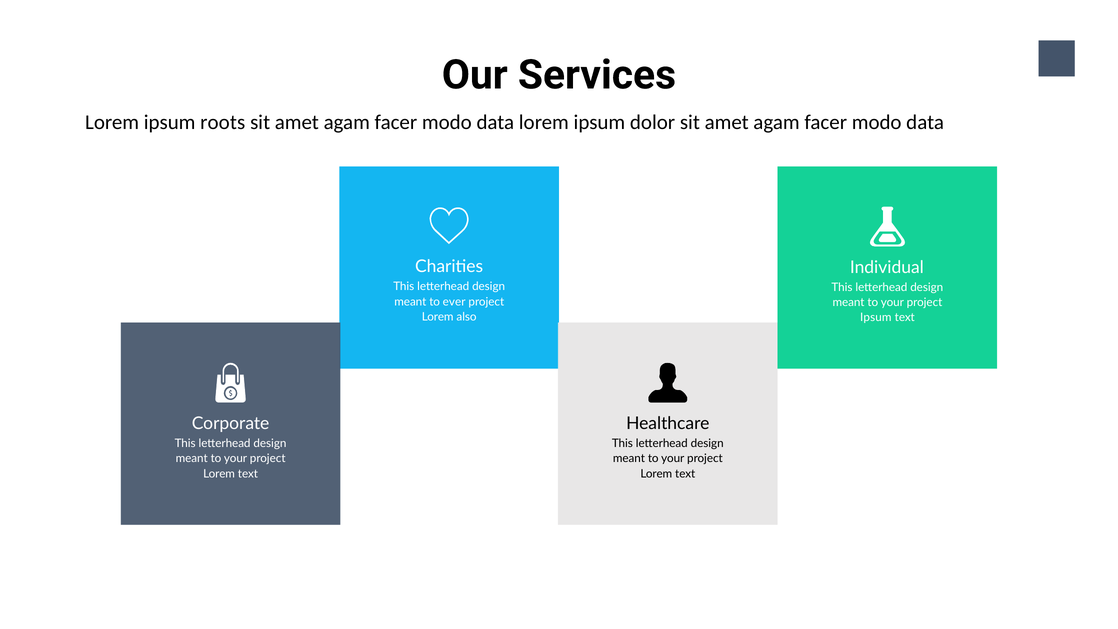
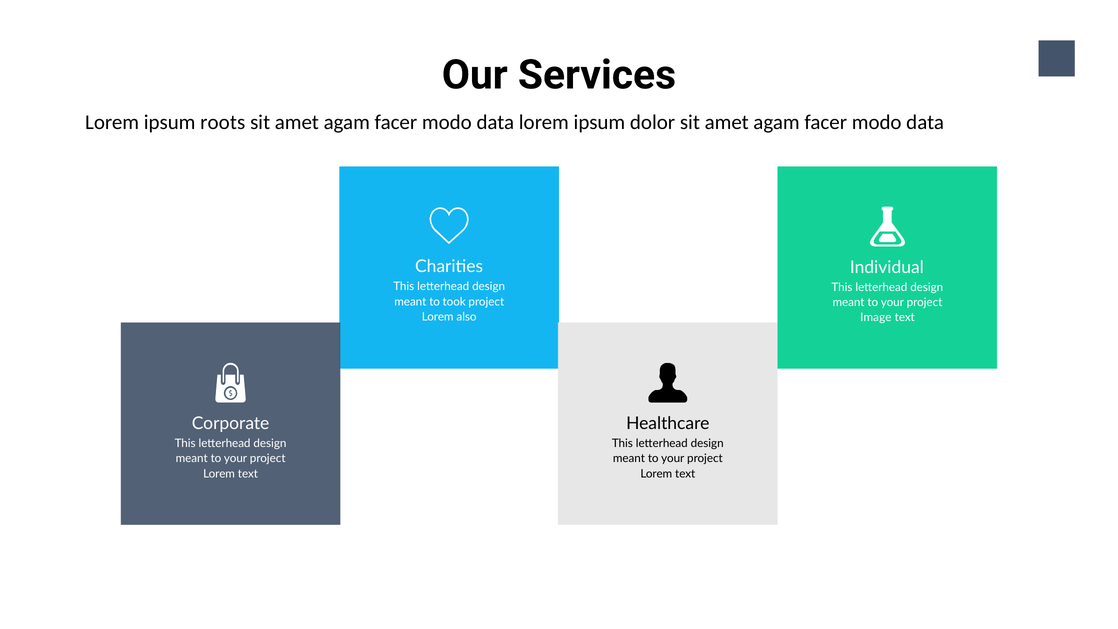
ever: ever -> took (454, 302)
Ipsum: Ipsum -> Image (876, 318)
